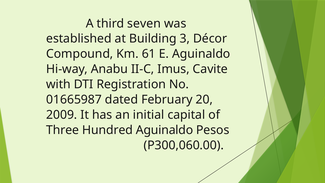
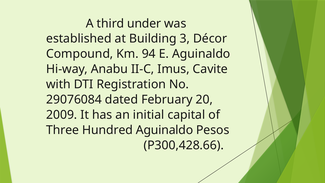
seven: seven -> under (144, 23)
61: 61 -> 94 (149, 54)
01665987: 01665987 -> 29076084 (74, 99)
P300,060.00: P300,060.00 -> P300,428.66 (184, 145)
